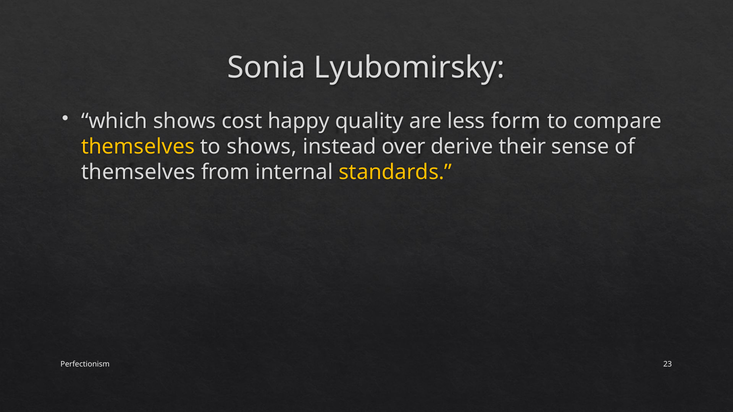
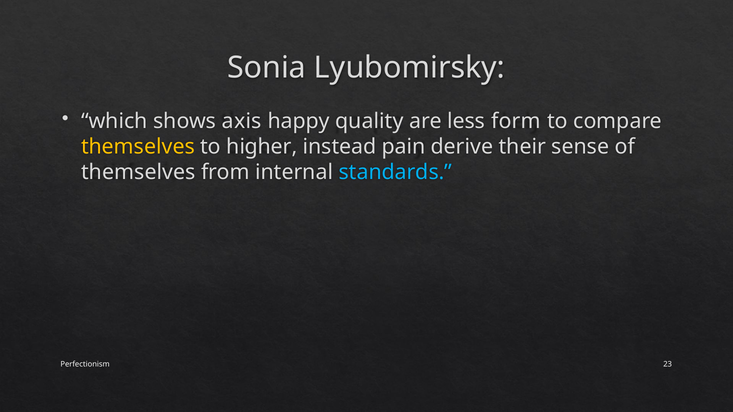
cost: cost -> axis (242, 121)
to shows: shows -> higher (262, 147)
over: over -> pain (404, 147)
standards colour: yellow -> light blue (395, 172)
